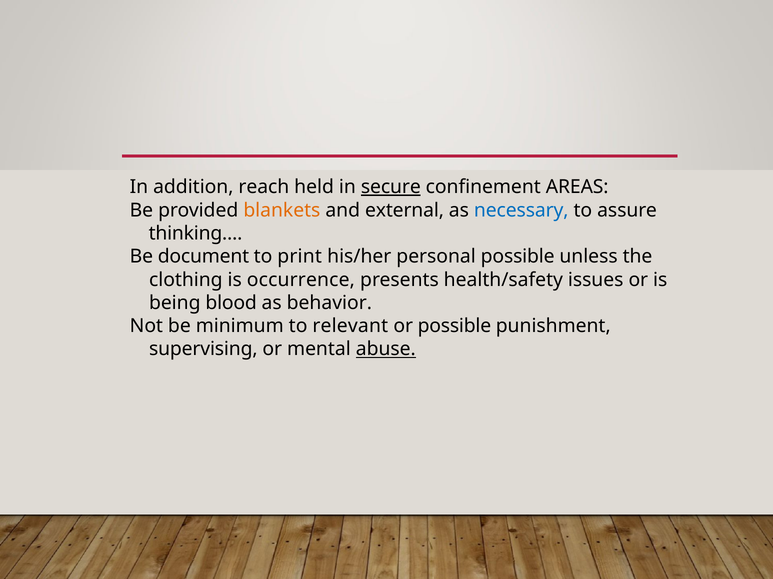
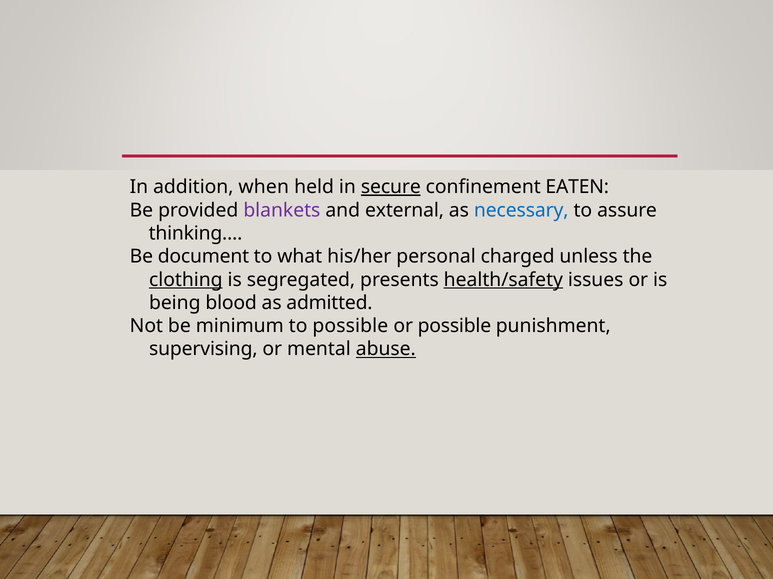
reach: reach -> when (264, 187)
AREAS: AREAS -> EATEN (577, 187)
blankets colour: orange -> purple (282, 210)
print: print -> what (300, 257)
personal possible: possible -> charged (518, 257)
clothing underline: none -> present (186, 280)
occurrence: occurrence -> segregated (301, 280)
health/safety underline: none -> present (503, 280)
behavior: behavior -> admitted (329, 303)
to relevant: relevant -> possible (350, 326)
